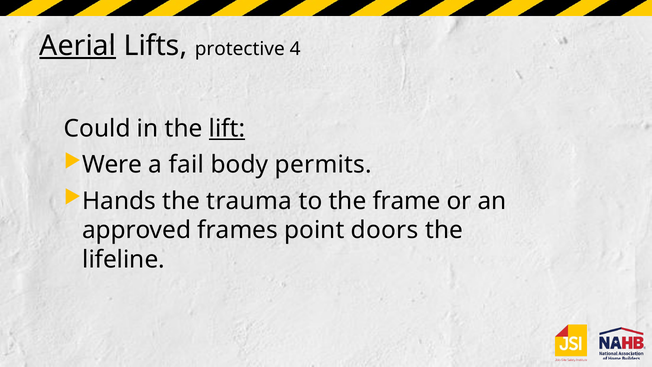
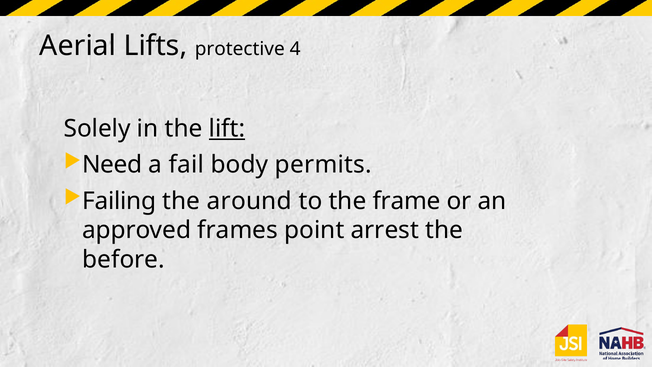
Aerial underline: present -> none (78, 46)
Could: Could -> Solely (97, 129)
Were: Were -> Need (112, 165)
Hands: Hands -> Failing (119, 201)
trauma: trauma -> around (249, 201)
doors: doors -> arrest (385, 230)
lifeline: lifeline -> before (124, 260)
